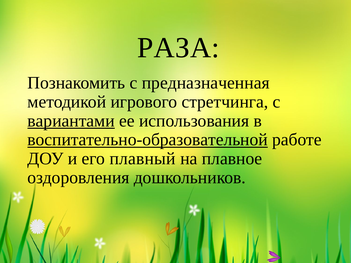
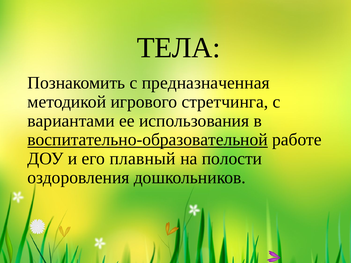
РАЗА: РАЗА -> ТЕЛА (179, 48)
вариантами underline: present -> none (71, 121)
плавное: плавное -> полости (232, 159)
